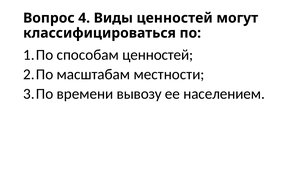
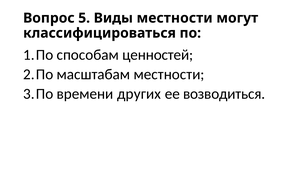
4: 4 -> 5 (84, 18)
Виды ценностей: ценностей -> местности (175, 18)
вывозу: вывозу -> других (139, 94)
населением: населением -> возводиться (224, 94)
